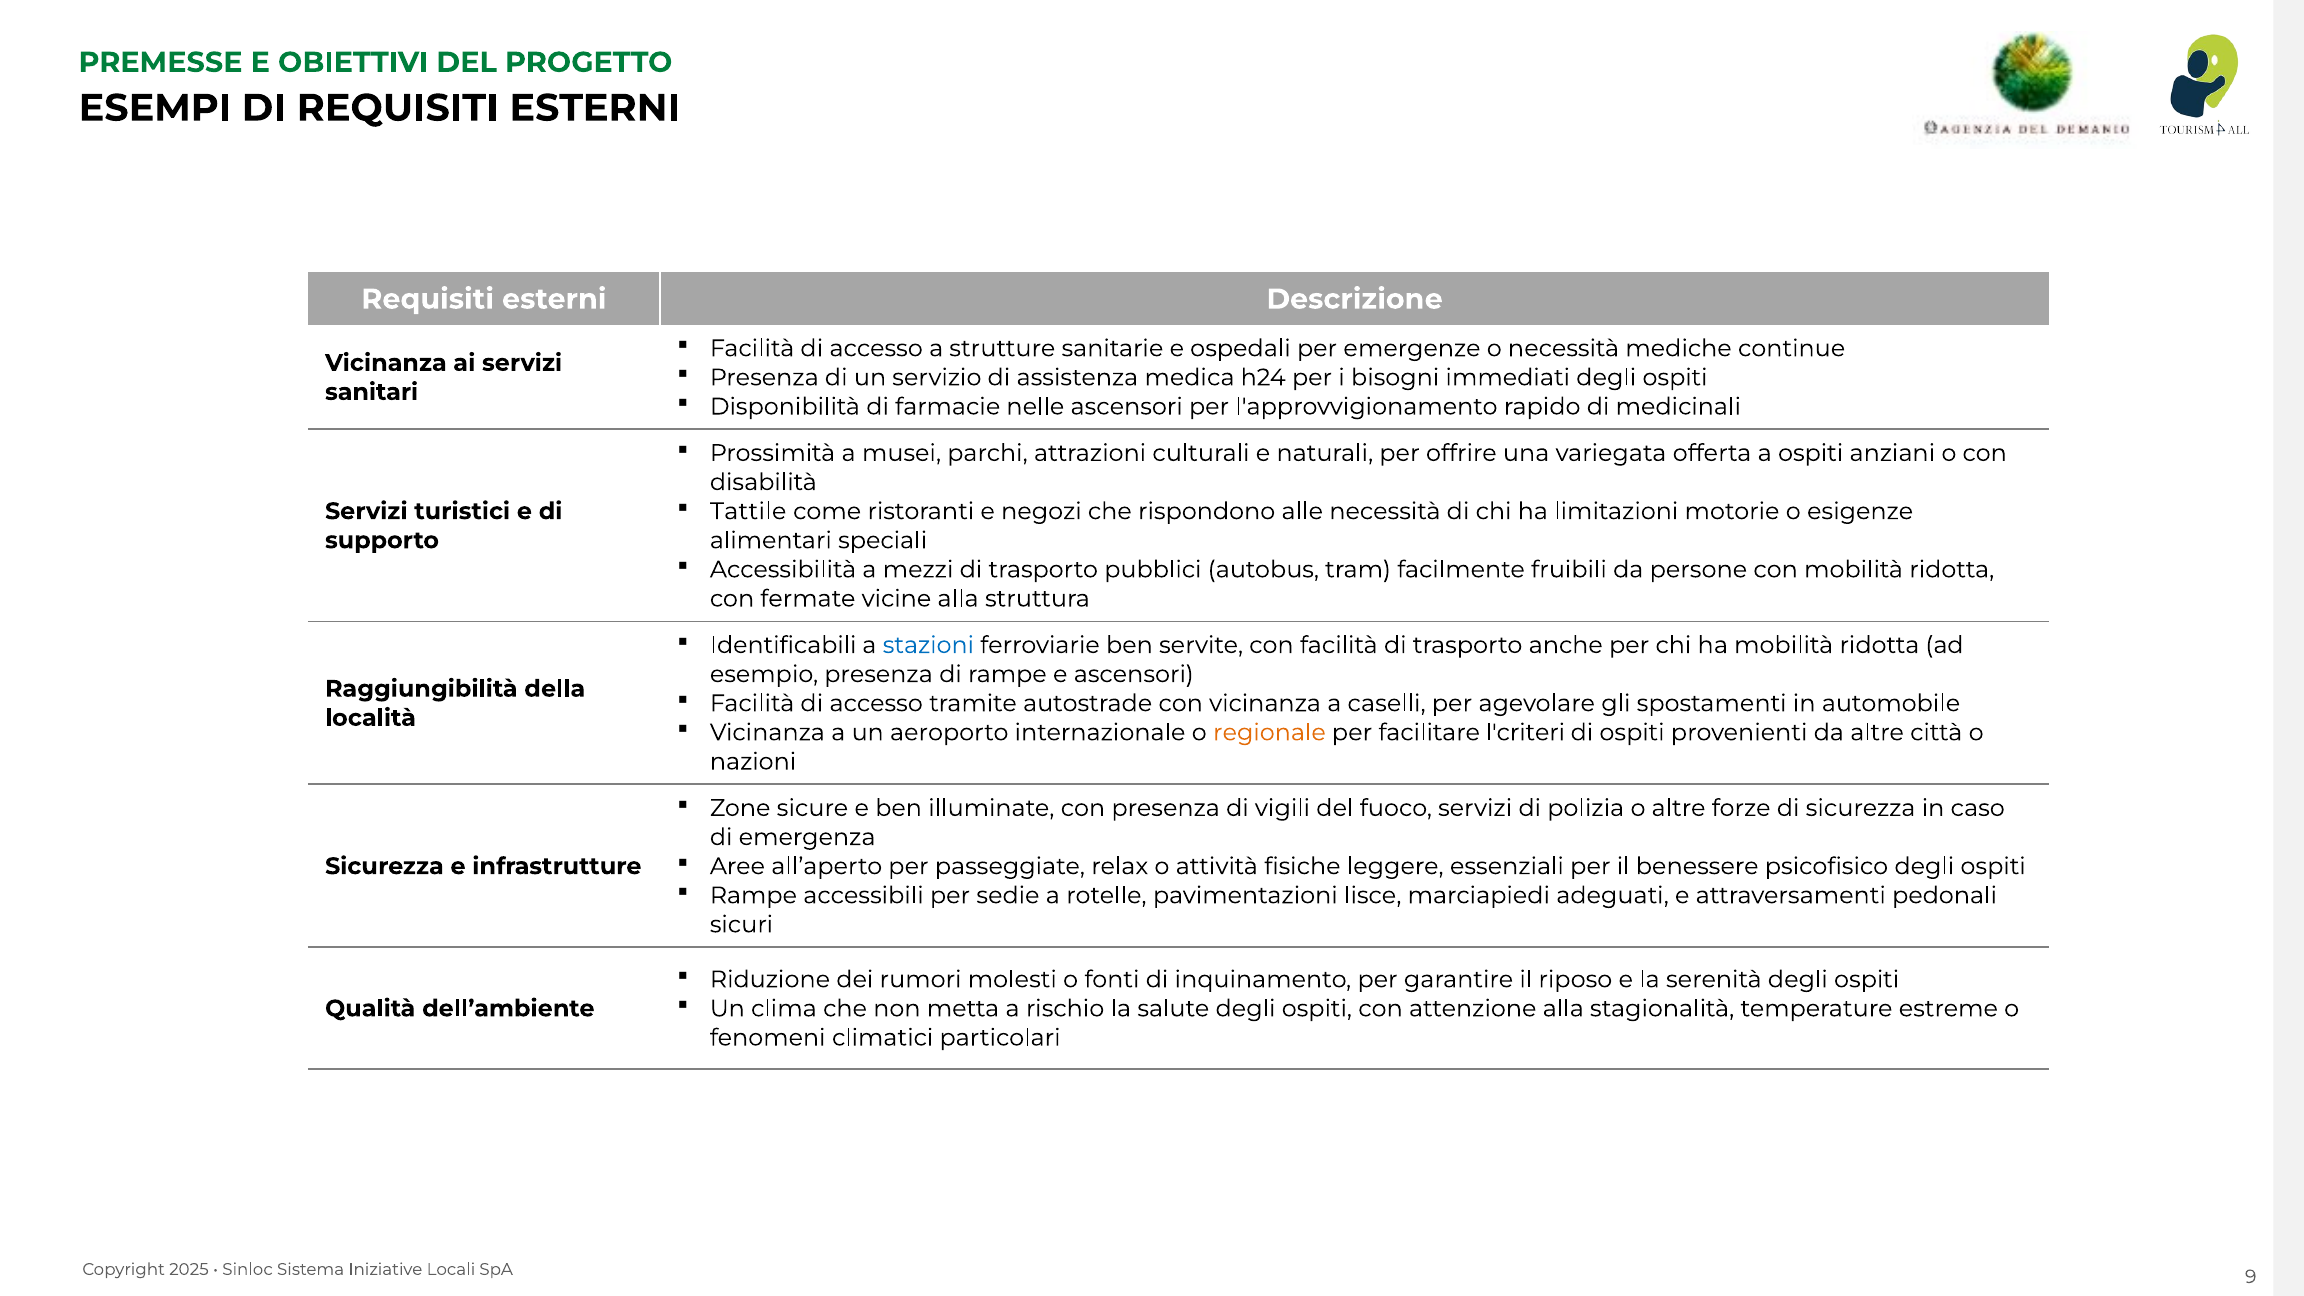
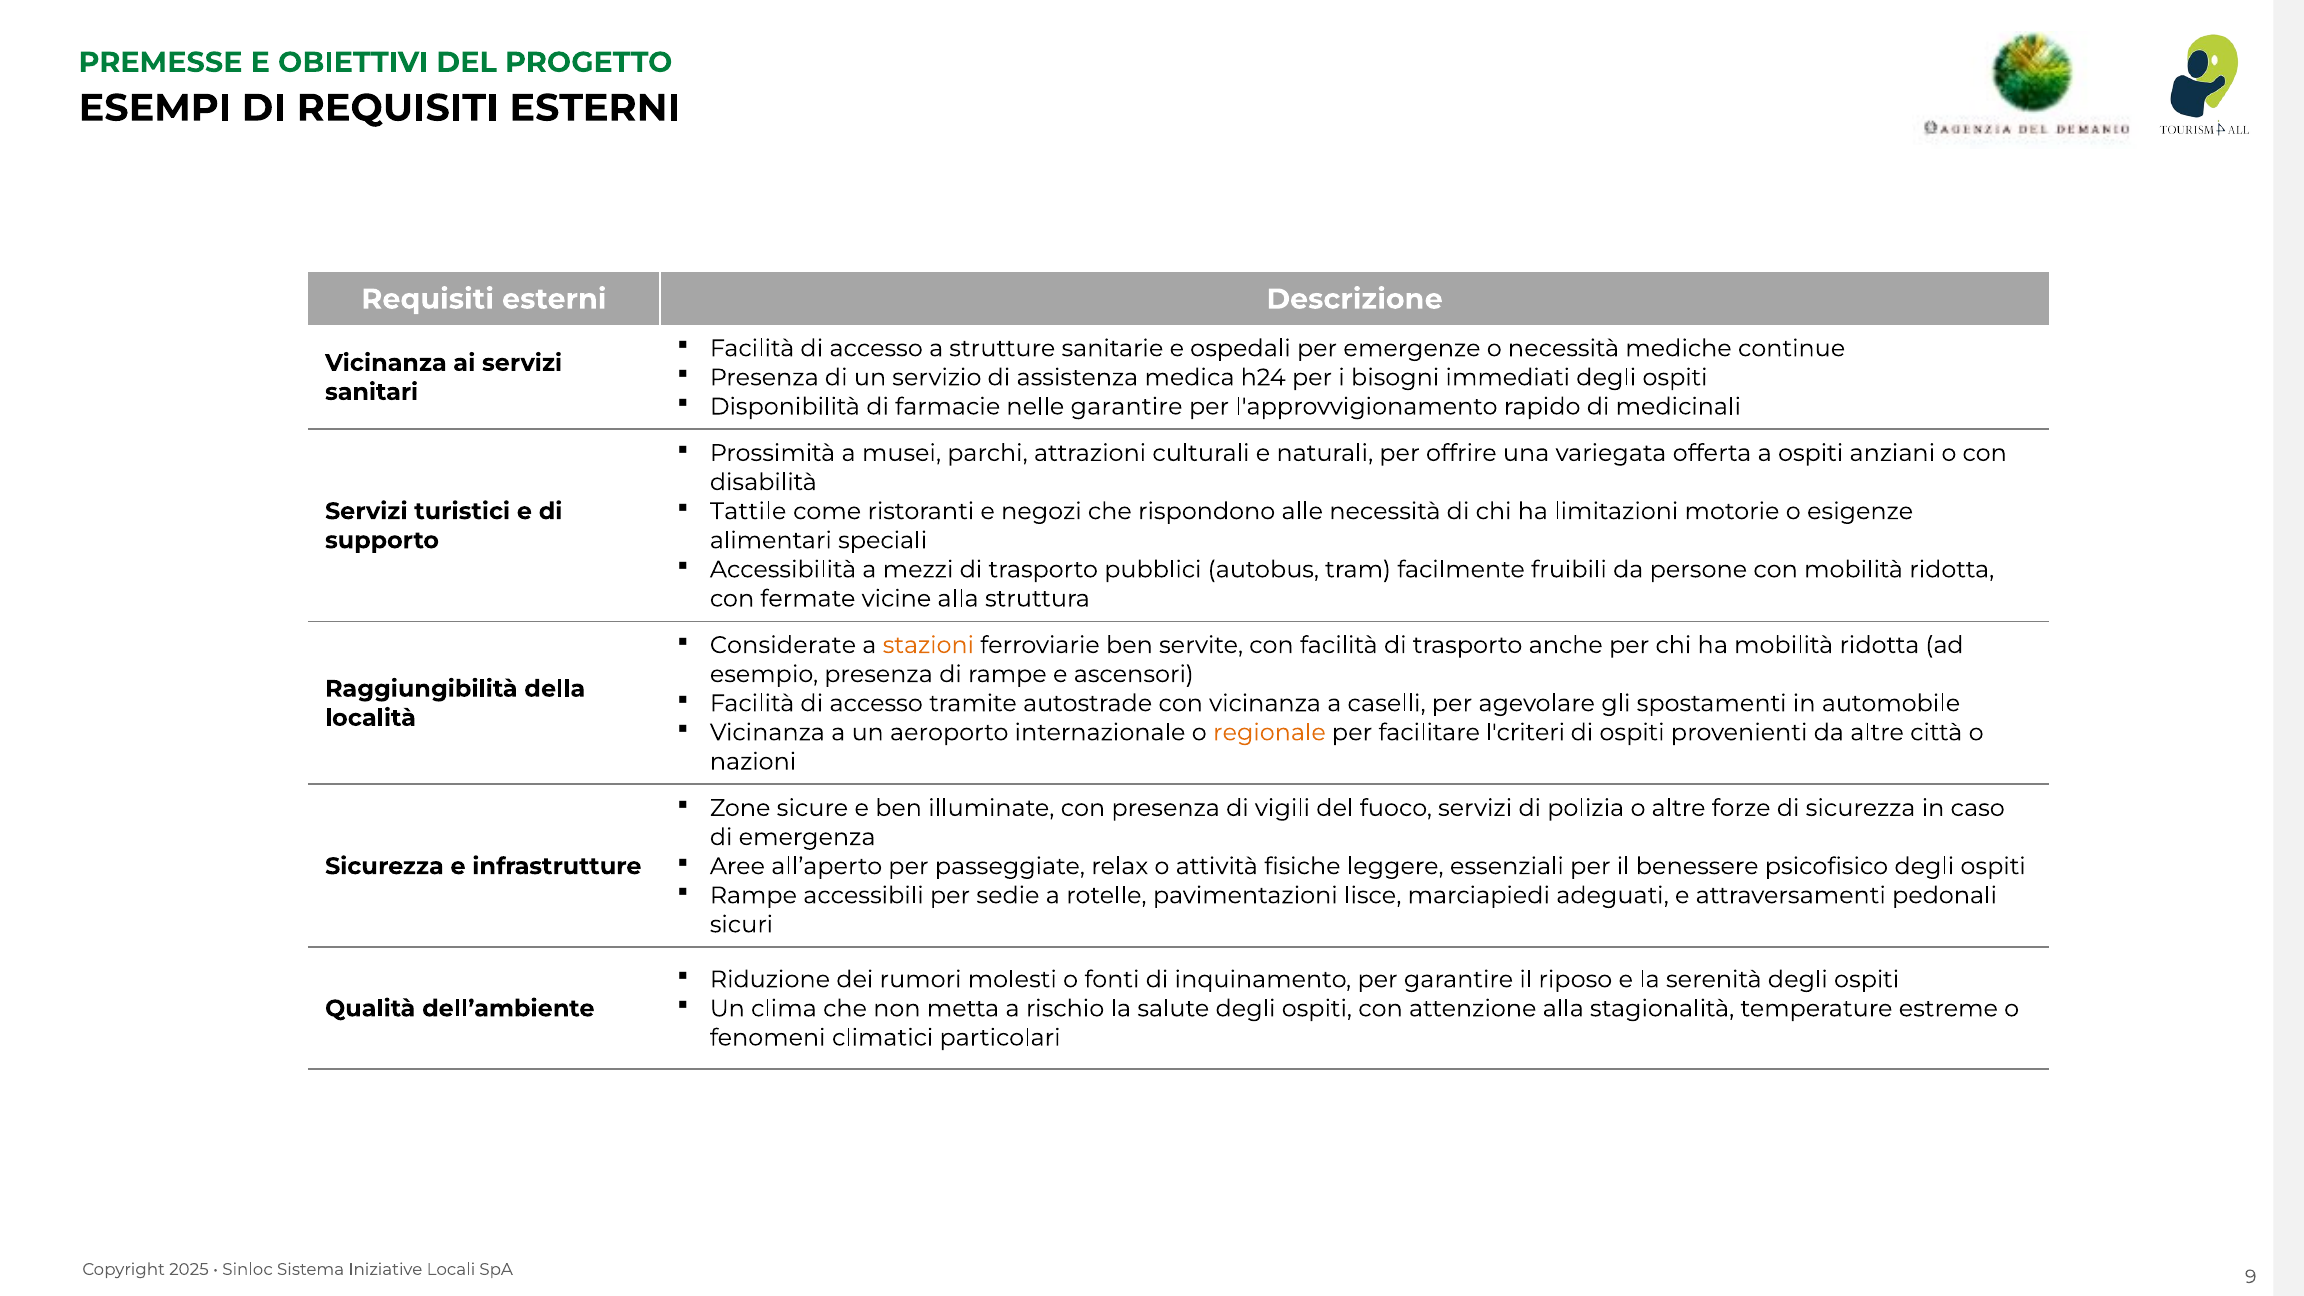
nelle ascensori: ascensori -> garantire (1127, 407)
Identificabili: Identificabili -> Considerate (783, 645)
stazioni colour: blue -> orange (928, 645)
